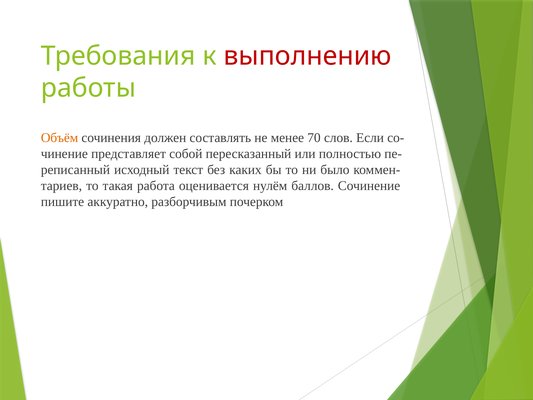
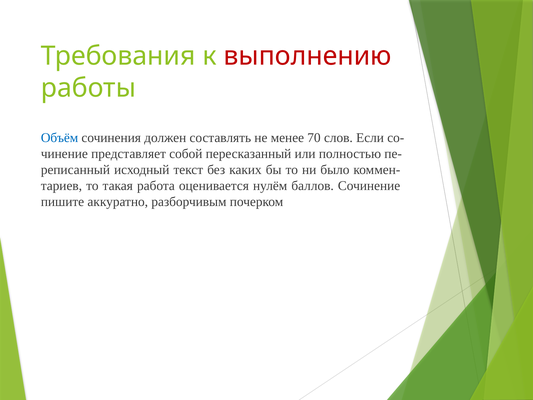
Объём colour: orange -> blue (60, 138)
